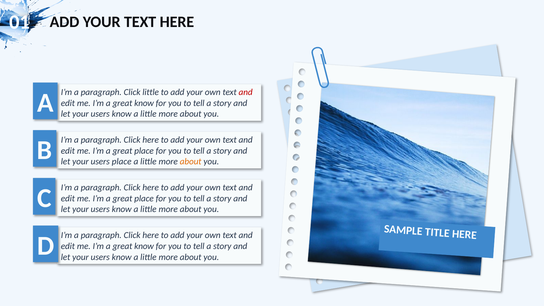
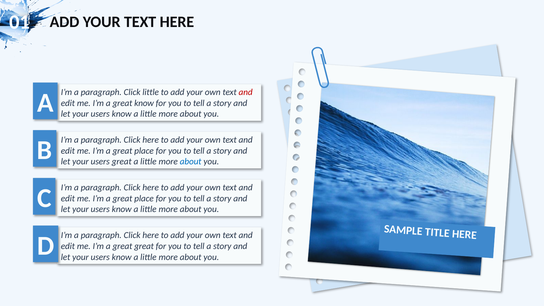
users place: place -> great (122, 162)
about colour: orange -> blue (191, 162)
know: know -> great (144, 246)
